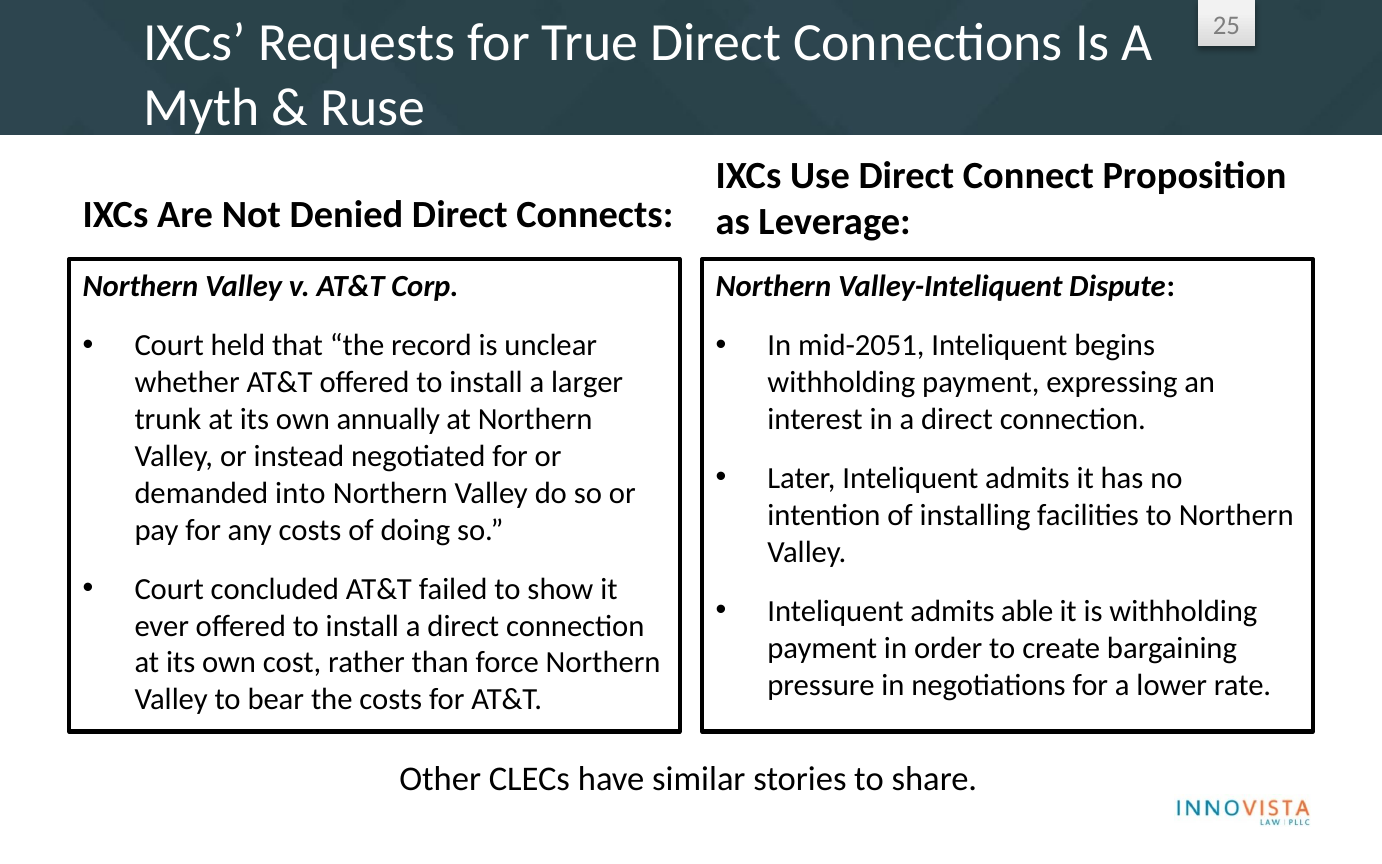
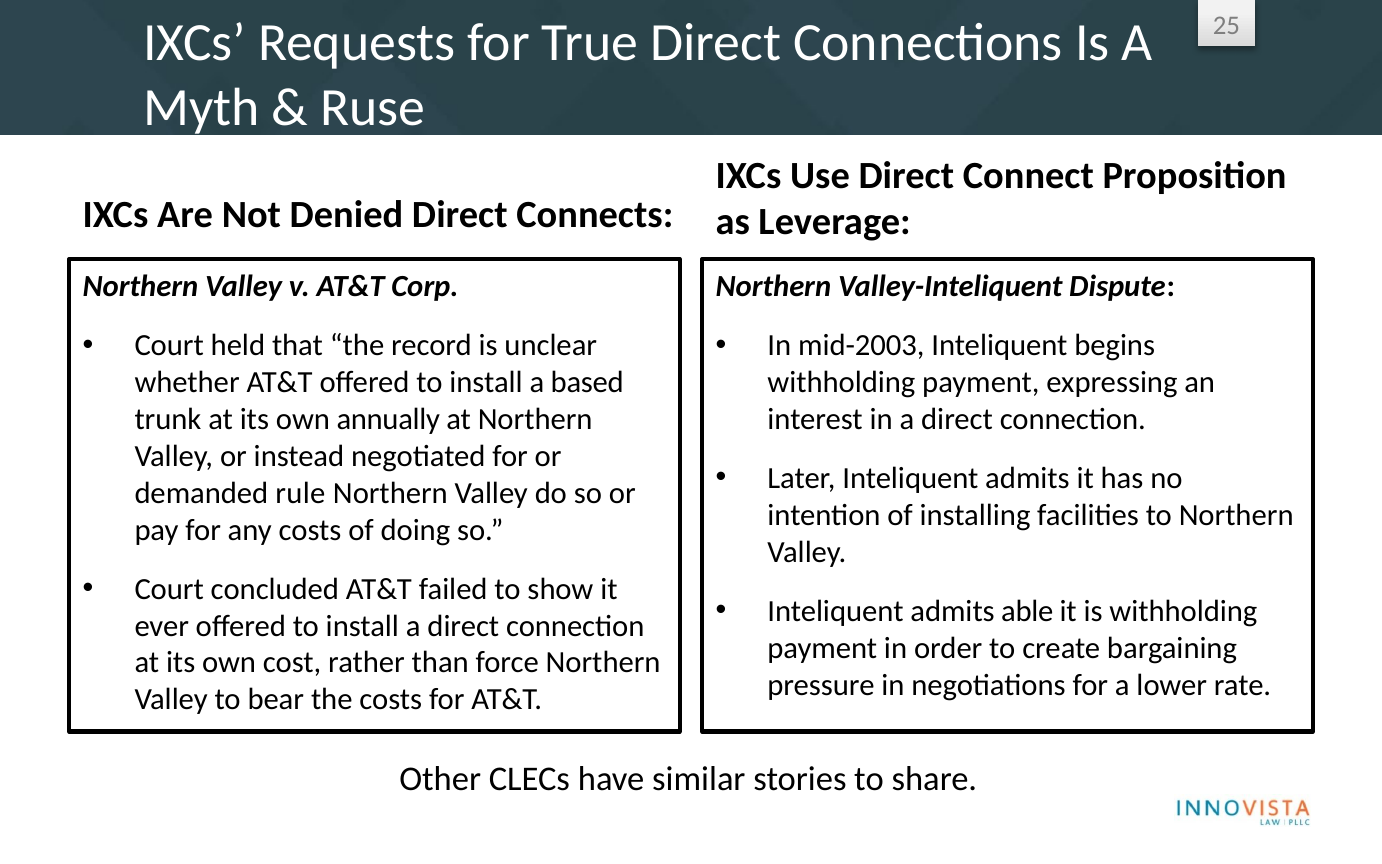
mid-2051: mid-2051 -> mid-2003 (861, 346)
larger: larger -> based (587, 382)
into: into -> rule (300, 493)
